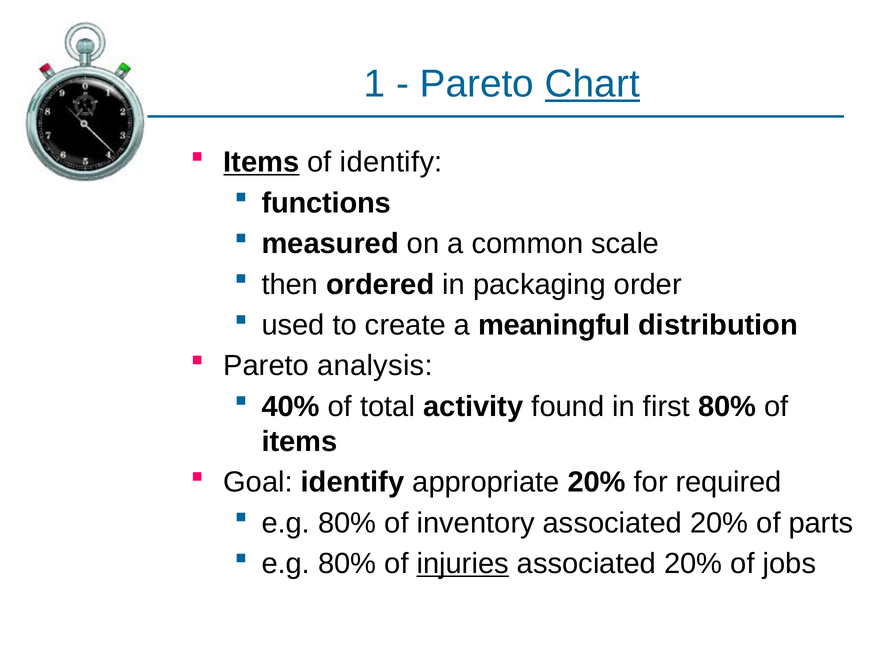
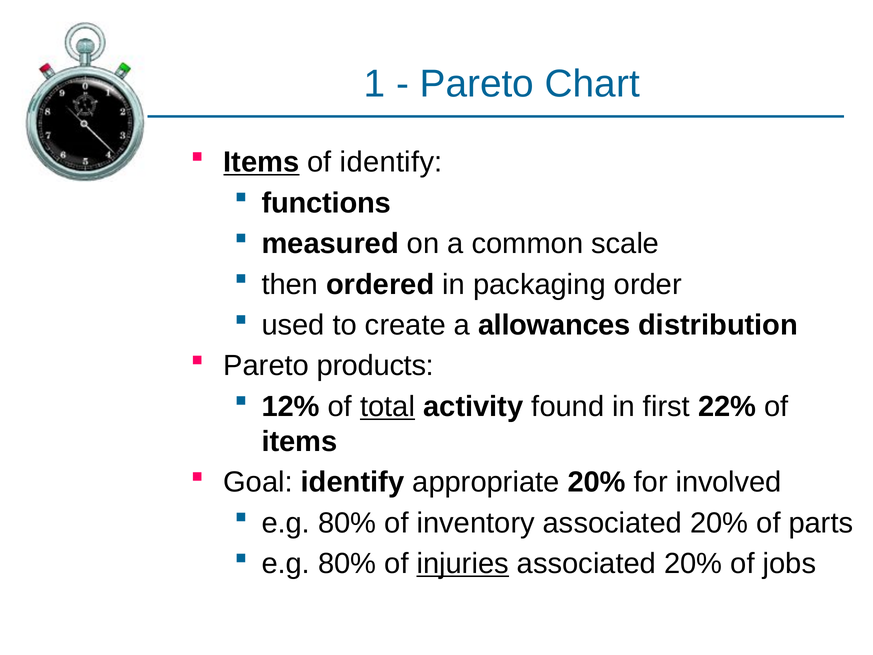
Chart underline: present -> none (592, 84)
meaningful: meaningful -> allowances (554, 325)
analysis: analysis -> products (375, 366)
40%: 40% -> 12% (291, 406)
total underline: none -> present (388, 406)
first 80%: 80% -> 22% (727, 406)
required: required -> involved (729, 482)
